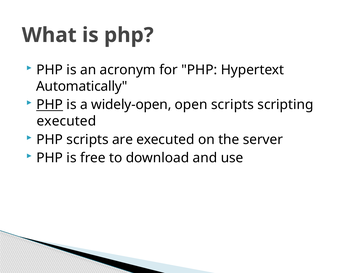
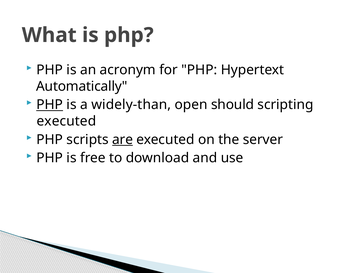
widely-open: widely-open -> widely-than (131, 105)
open scripts: scripts -> should (233, 105)
are underline: none -> present (123, 140)
